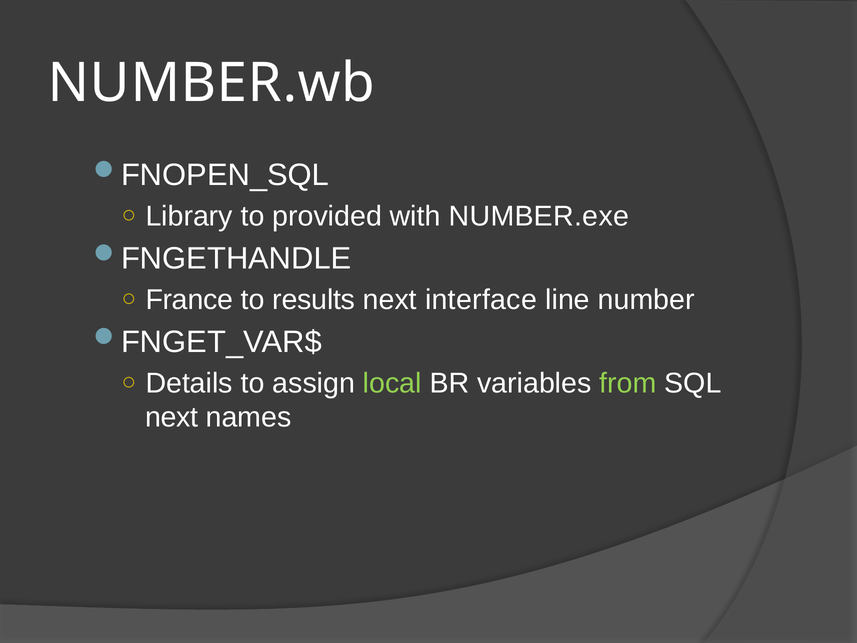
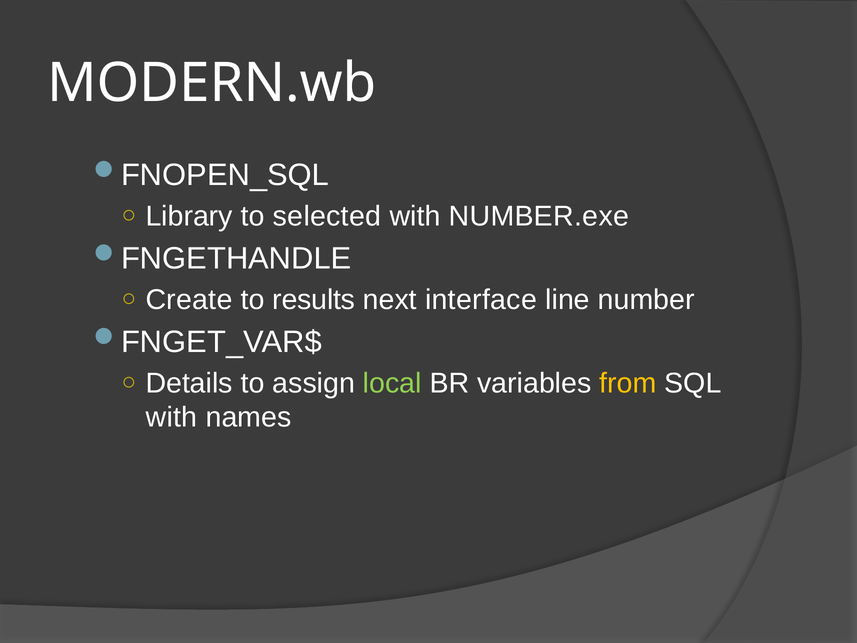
NUMBER.wb: NUMBER.wb -> MODERN.wb (212, 83)
provided: provided -> selected (327, 216)
France: France -> Create (189, 300)
from colour: light green -> yellow (628, 383)
next: next -> with (172, 417)
